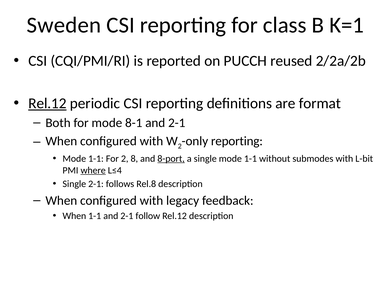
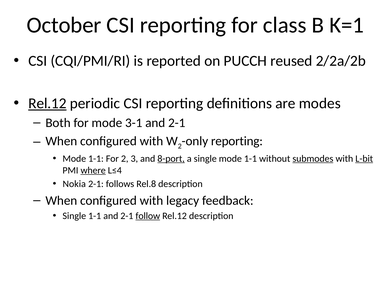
Sweden: Sweden -> October (64, 25)
format: format -> modes (320, 104)
8-1: 8-1 -> 3-1 (134, 123)
8: 8 -> 3 (134, 159)
submodes underline: none -> present (313, 159)
L-bit underline: none -> present (364, 159)
Single: Single -> Nokia (74, 184)
When: When -> Single (74, 216)
follow underline: none -> present (148, 216)
